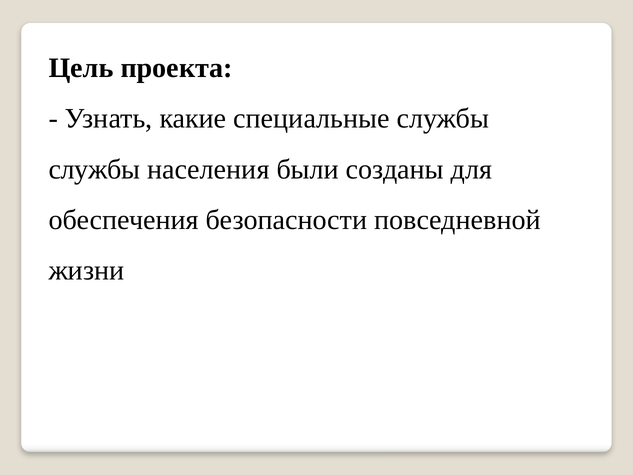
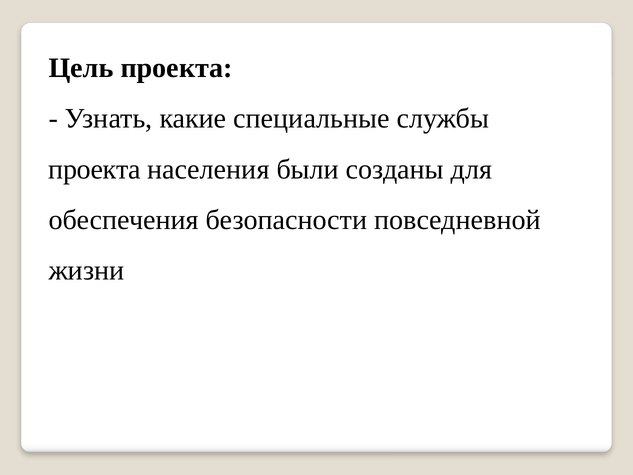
службы: службы -> проекта (94, 169)
